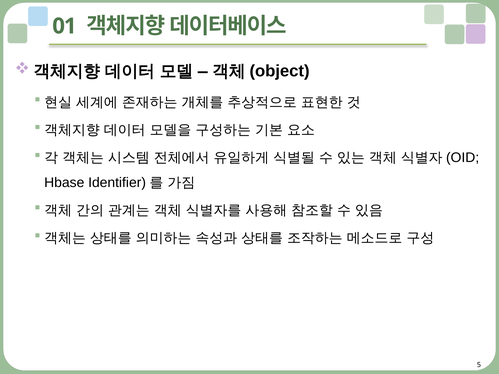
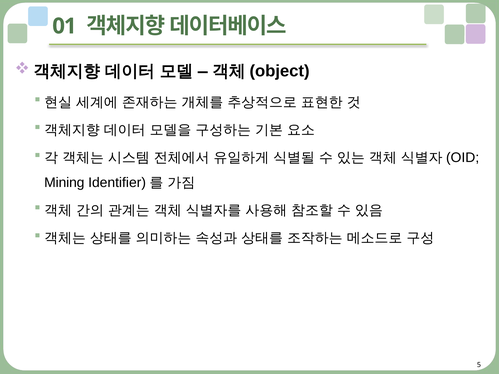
Hbase: Hbase -> Mining (64, 183)
